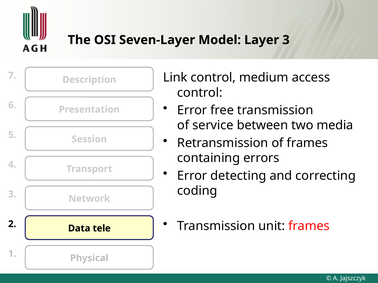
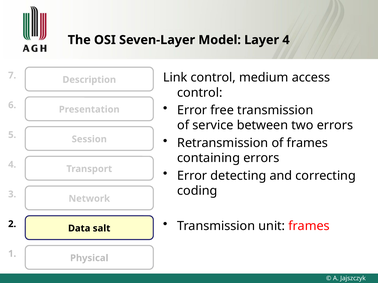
Layer 3: 3 -> 4 (286, 40)
two media: media -> errors (335, 126)
tele: tele -> salt (102, 229)
